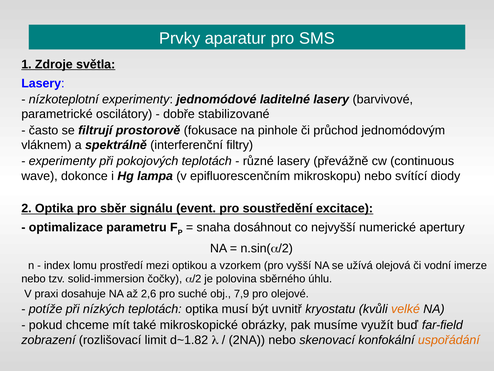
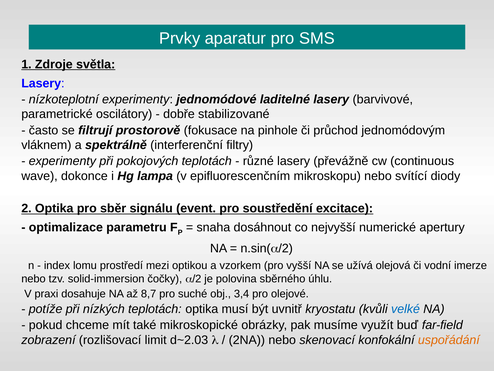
2,6: 2,6 -> 8,7 (149, 293)
7,9: 7,9 -> 3,4 (242, 293)
velké colour: orange -> blue (406, 309)
d~1.82: d~1.82 -> d~2.03 (189, 340)
